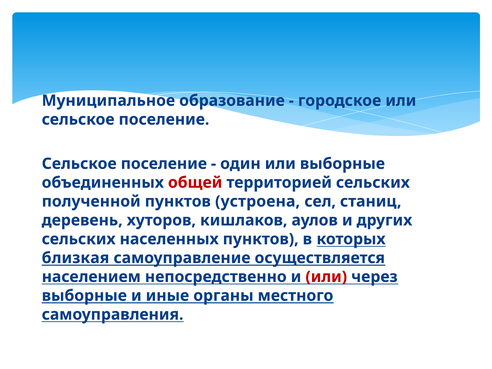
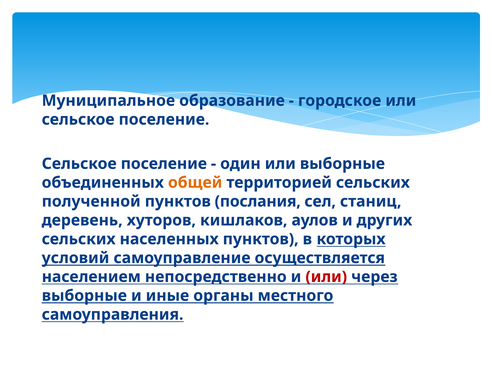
общей colour: red -> orange (195, 183)
устроена: устроена -> послания (258, 201)
близкая: близкая -> условий (76, 258)
